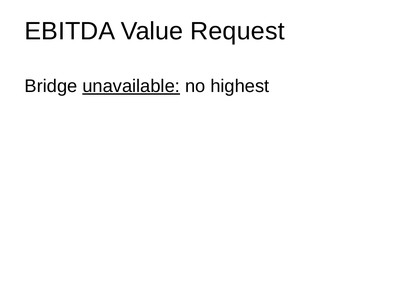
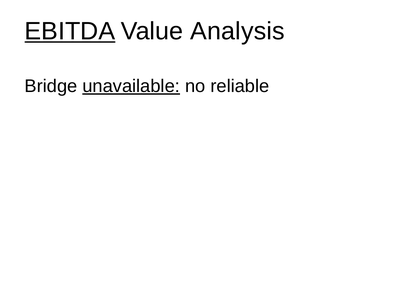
EBITDA underline: none -> present (70, 31)
Request: Request -> Analysis (237, 31)
highest: highest -> reliable (240, 86)
